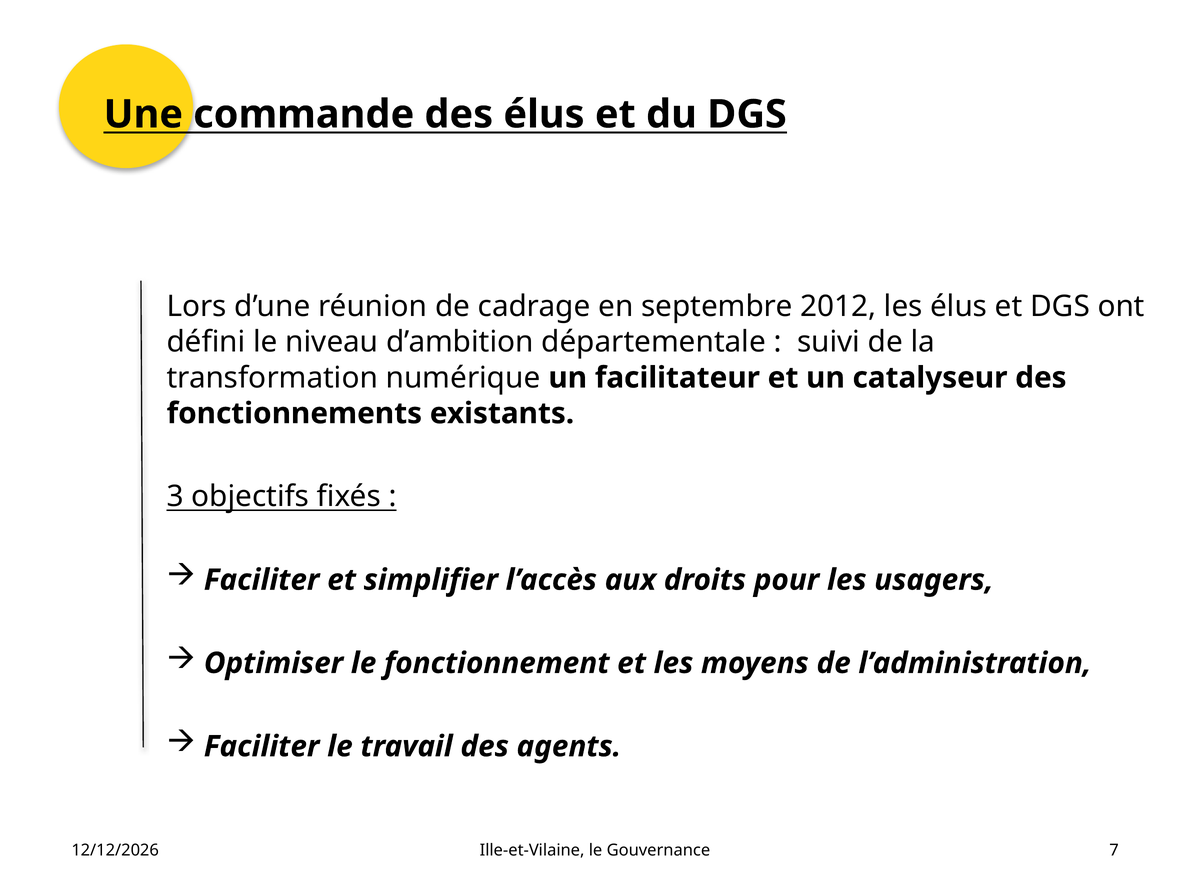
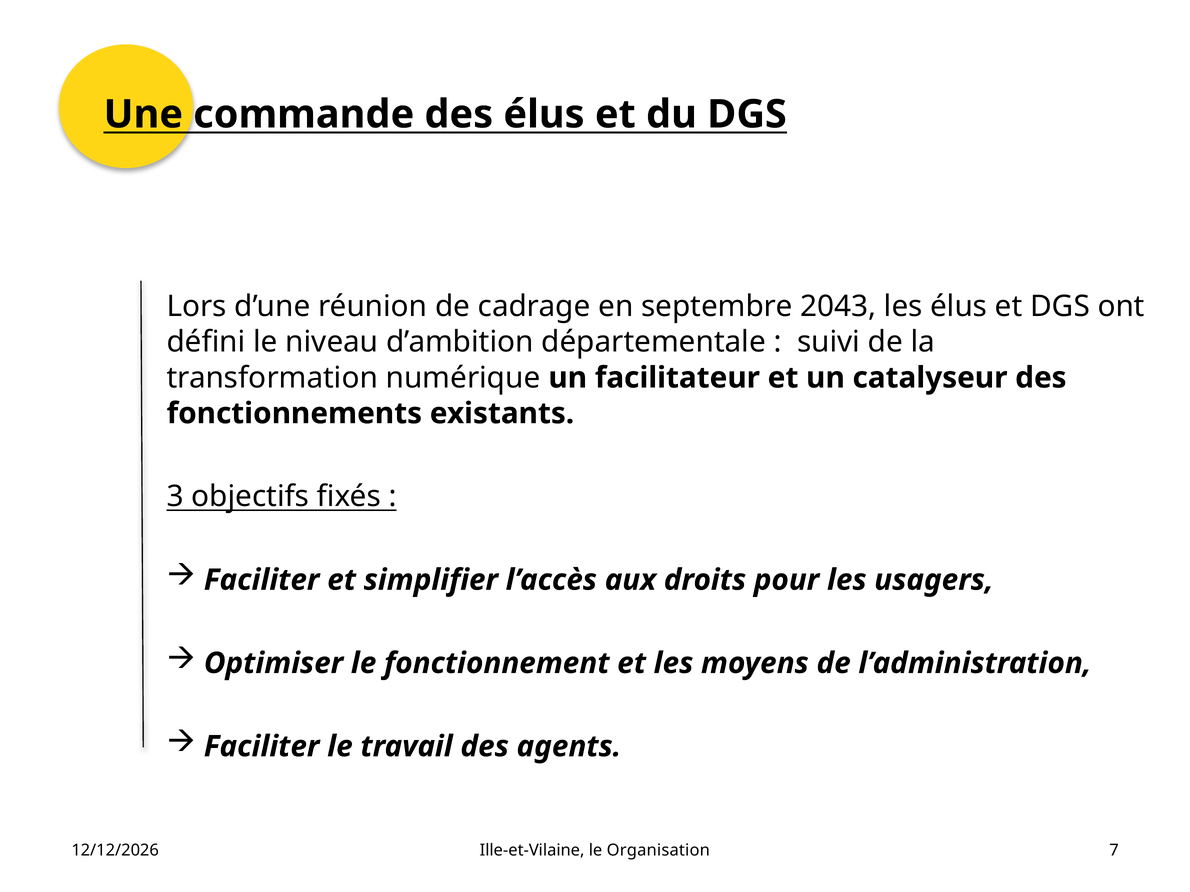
2012: 2012 -> 2043 (838, 307)
Gouvernance: Gouvernance -> Organisation (658, 851)
